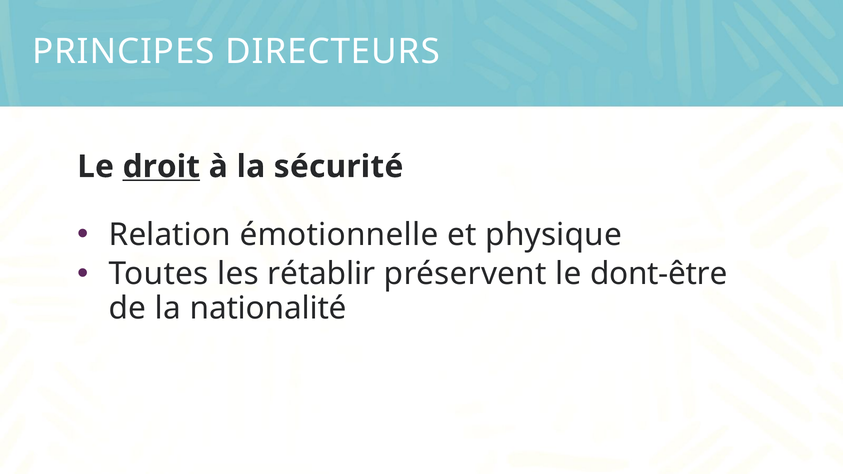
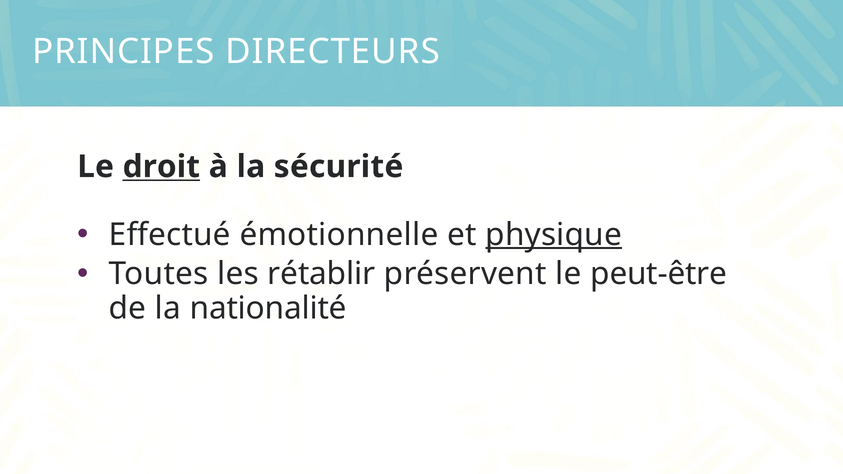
Relation: Relation -> Effectué (170, 235)
physique underline: none -> present (554, 235)
dont-être: dont-être -> peut-être (659, 274)
